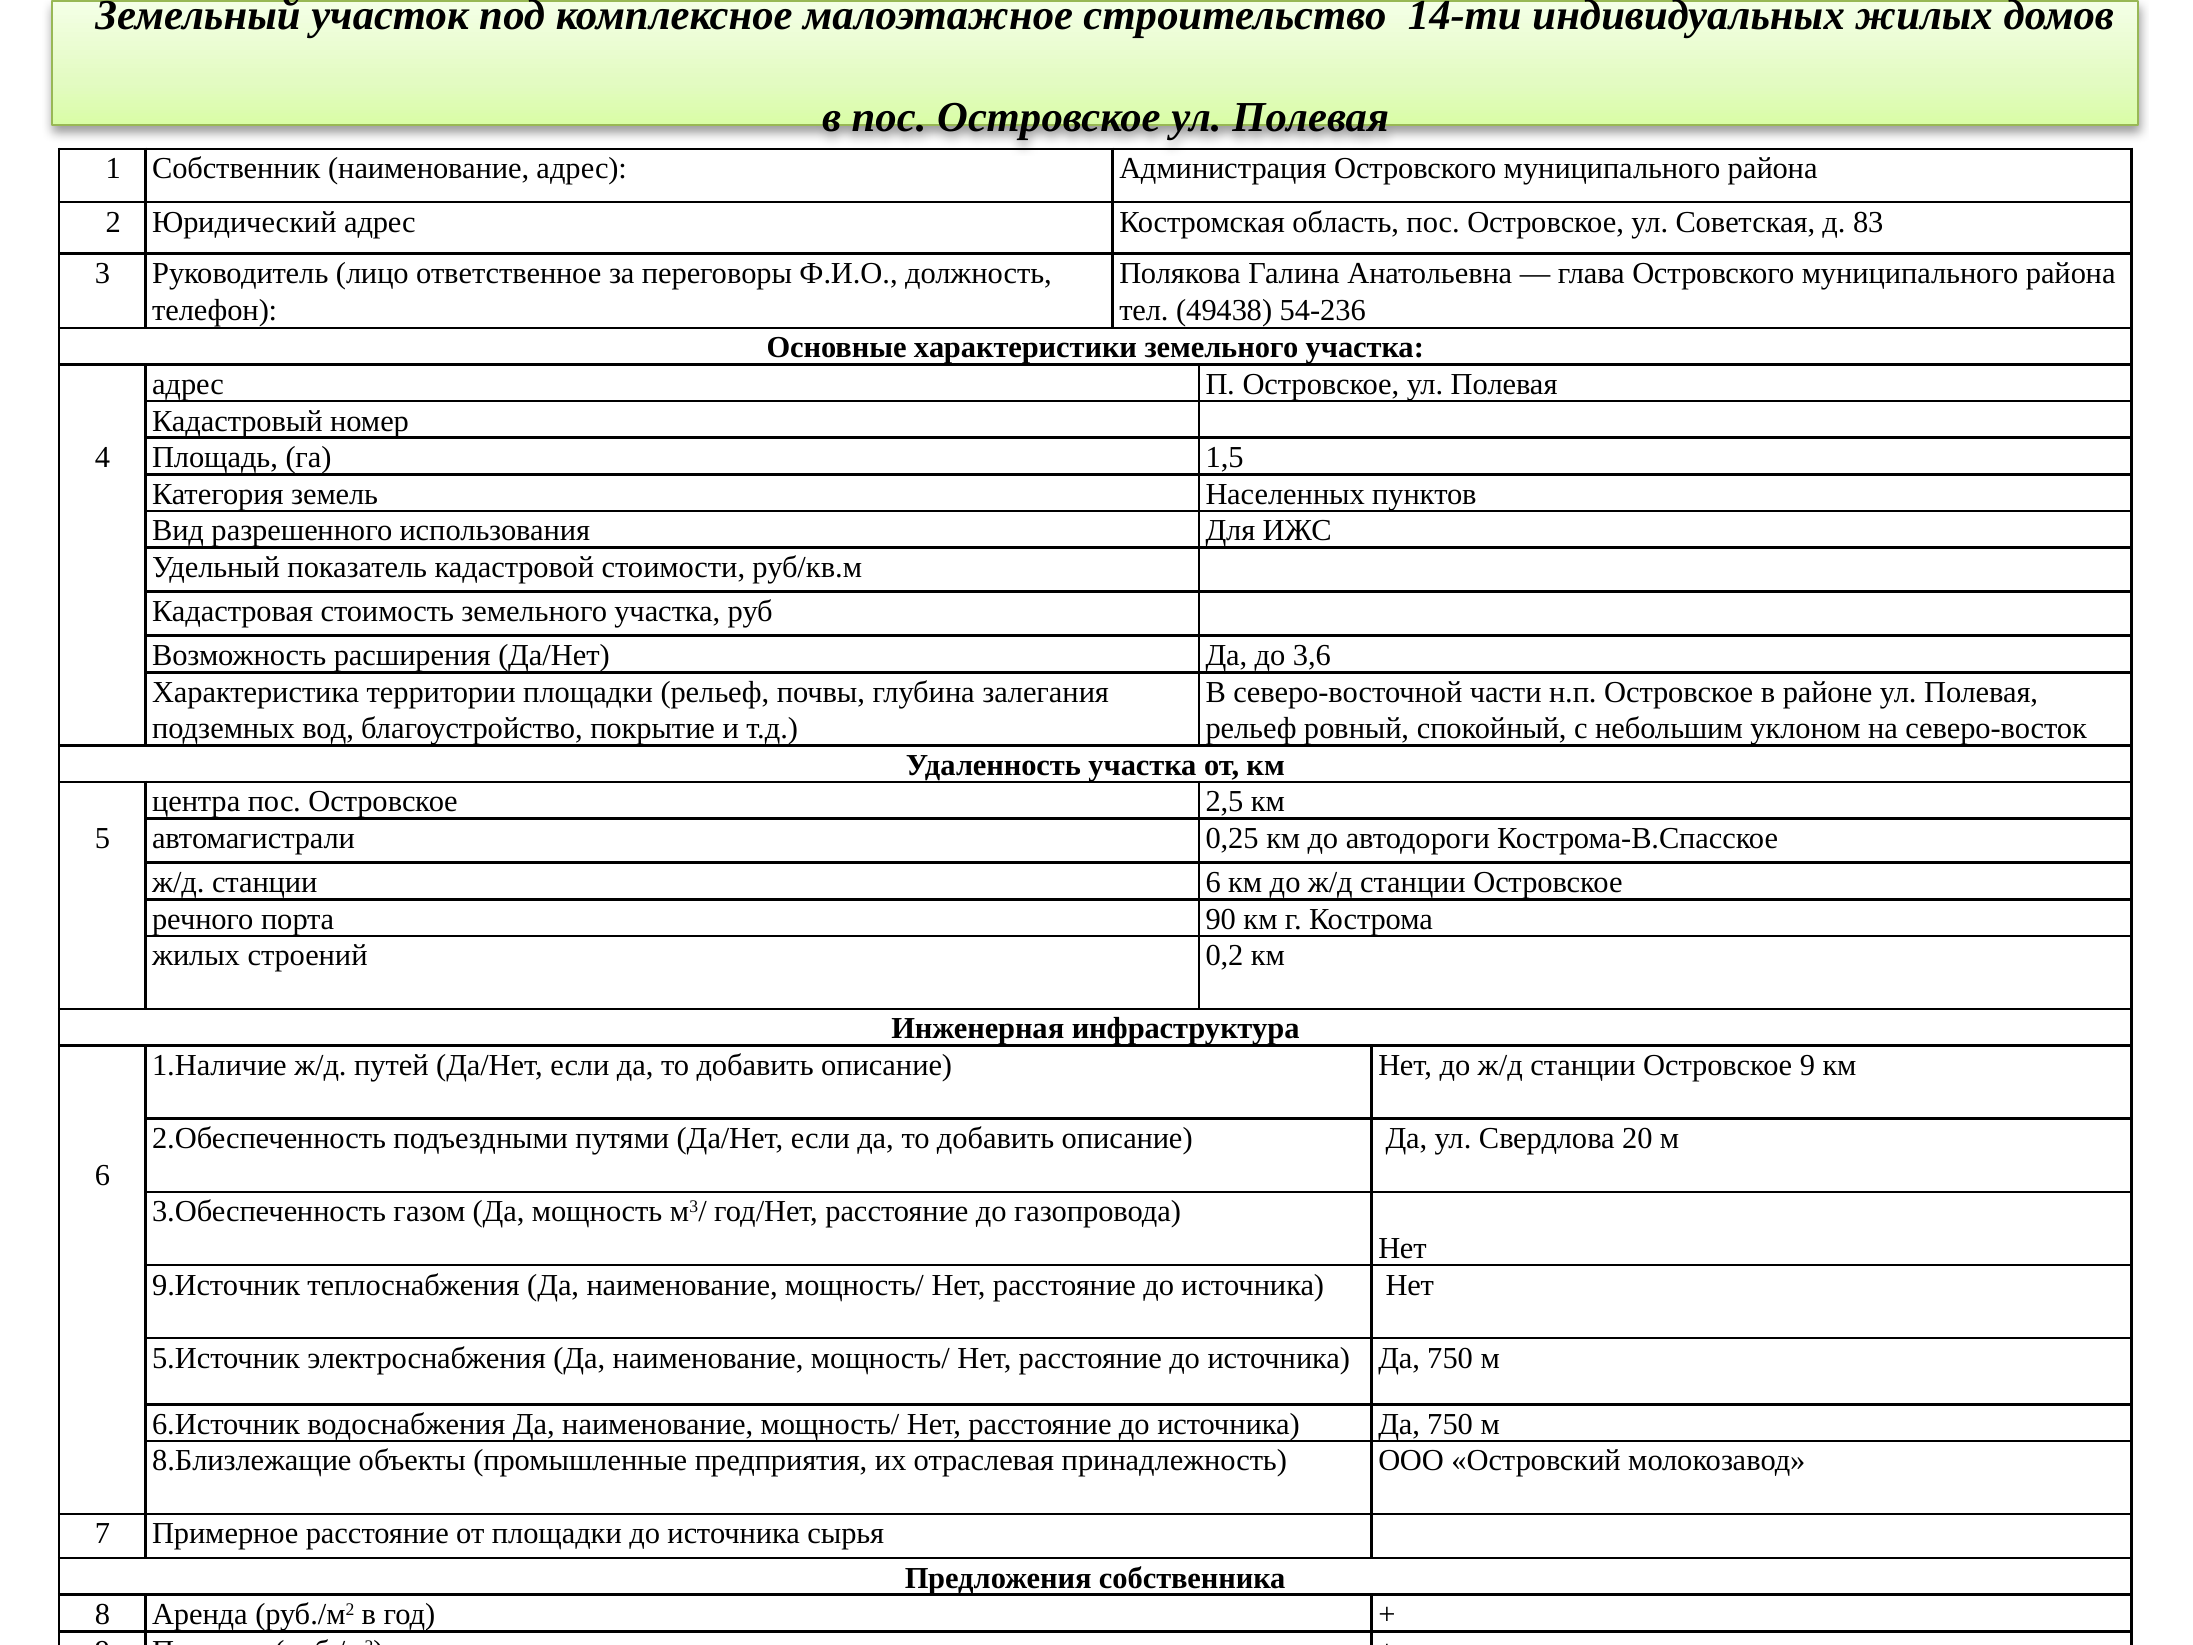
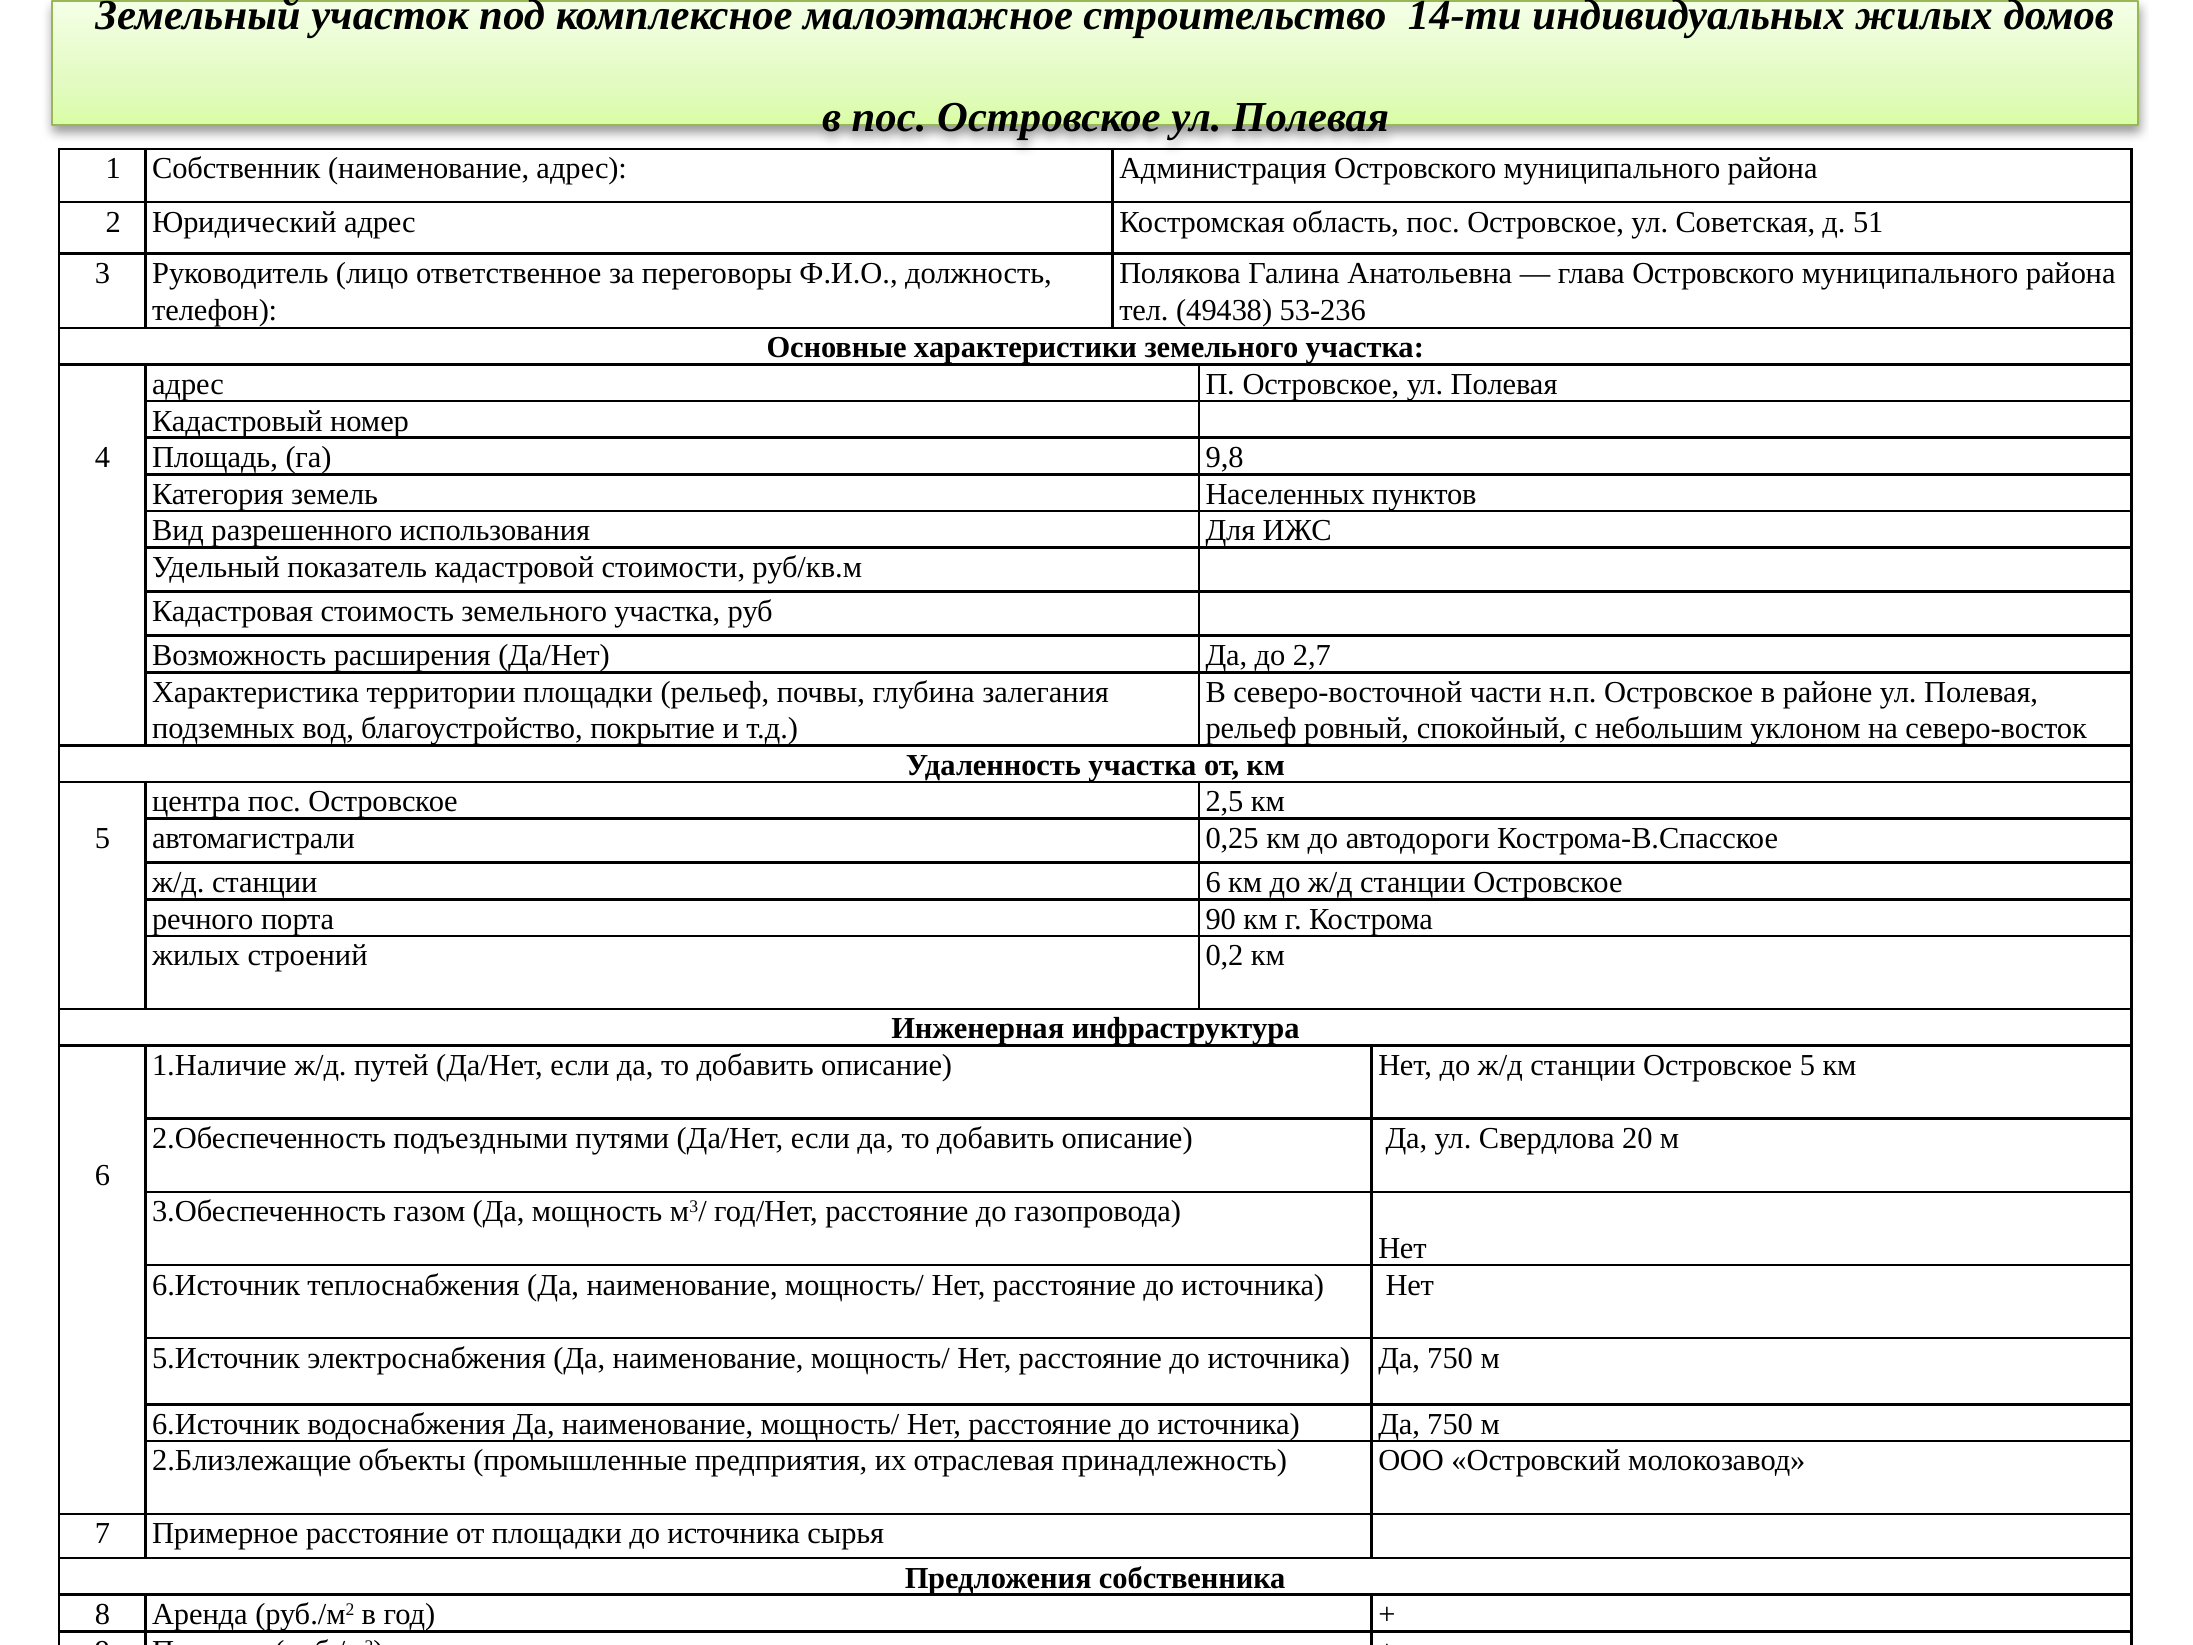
83: 83 -> 51 (1868, 222)
54-236: 54-236 -> 53-236 (1323, 310)
1,5: 1,5 -> 9,8 (1225, 458)
3,6: 3,6 -> 2,7 (1312, 655)
Островское 9: 9 -> 5 (1807, 1065)
9.Источник: 9.Источник -> 6.Источник (226, 1285)
8.Близлежащие: 8.Близлежащие -> 2.Близлежащие (252, 1461)
